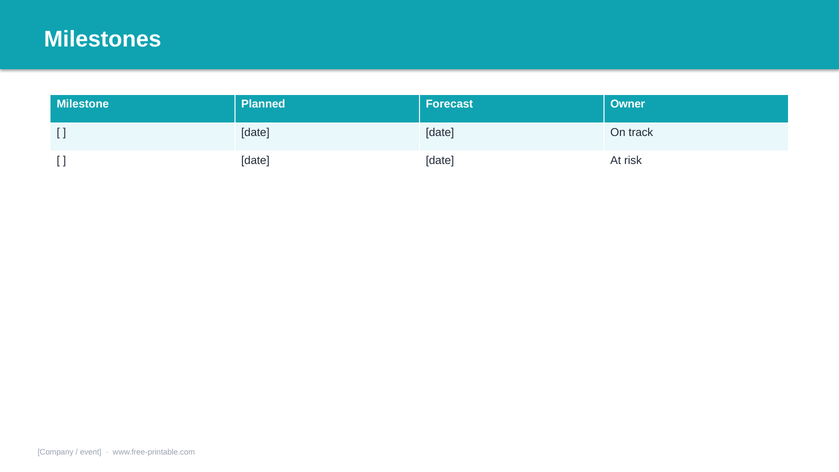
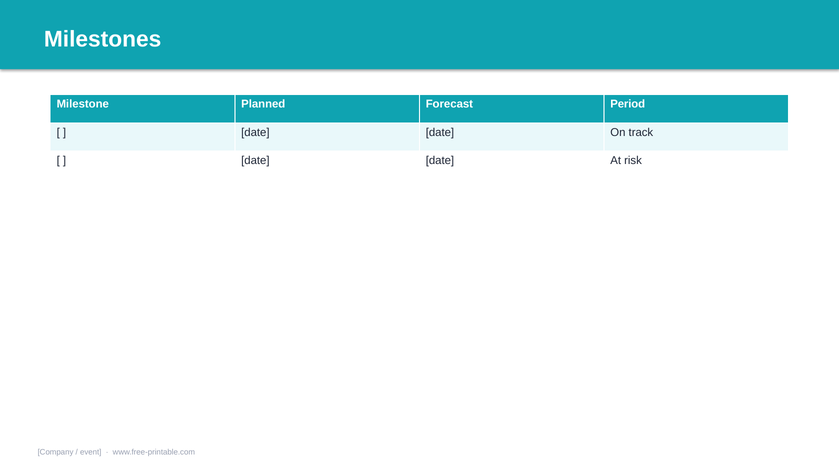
Owner: Owner -> Period (628, 104)
